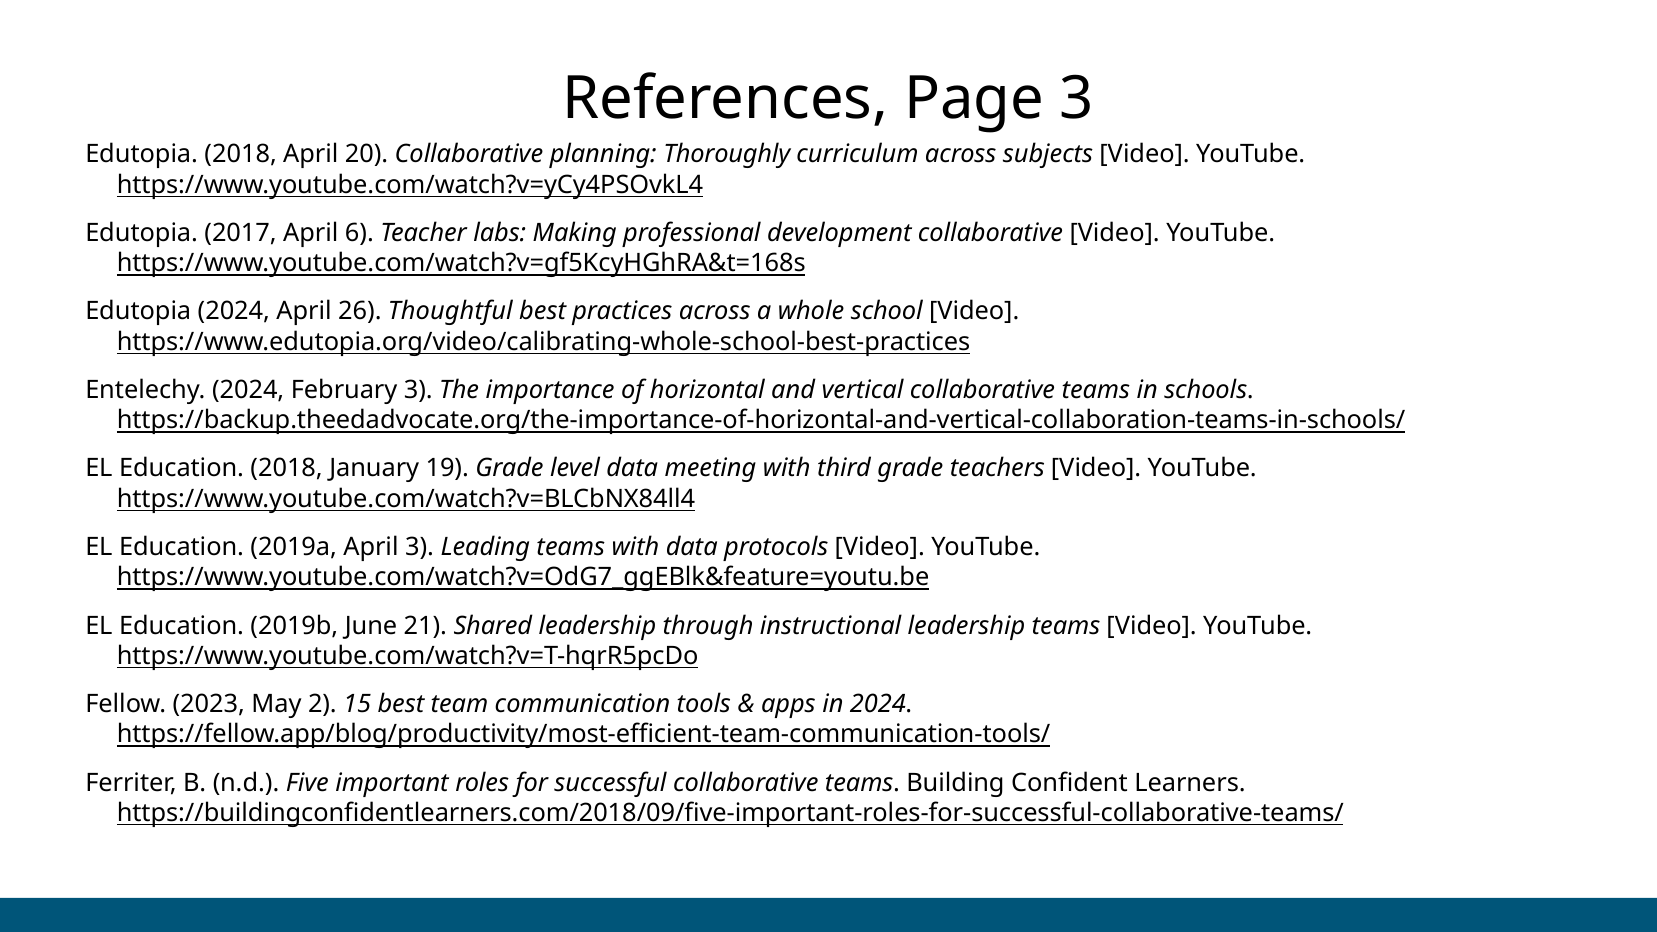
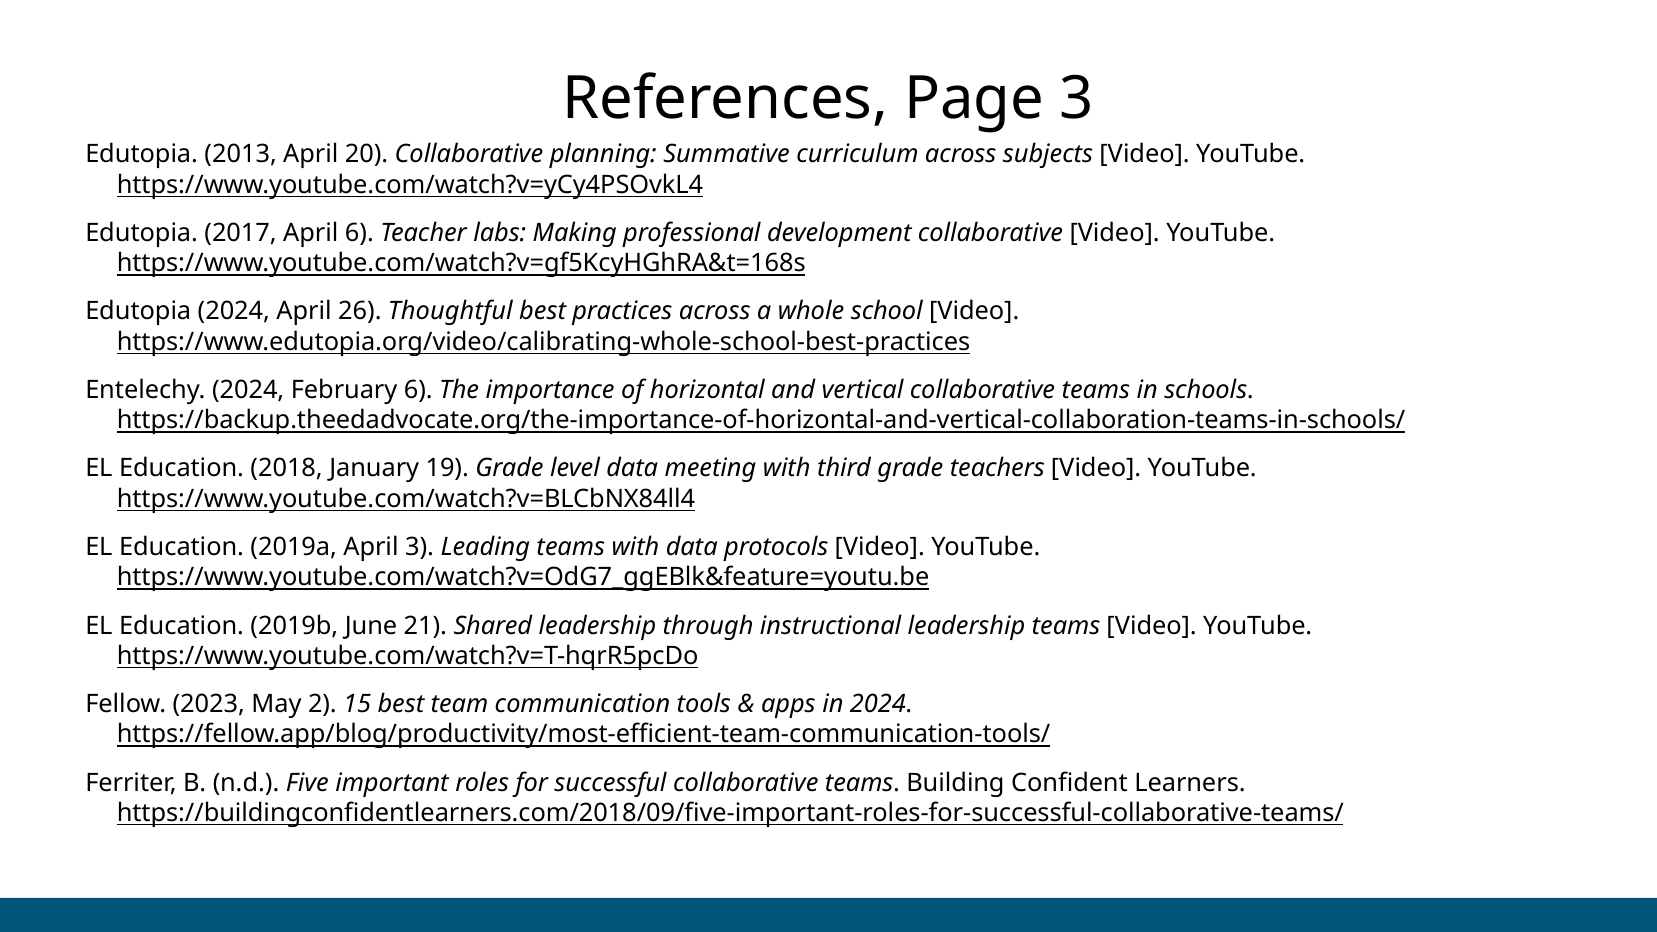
Edutopia 2018: 2018 -> 2013 (241, 154)
Thoroughly: Thoroughly -> Summative (727, 154)
February 3: 3 -> 6 (418, 390)
